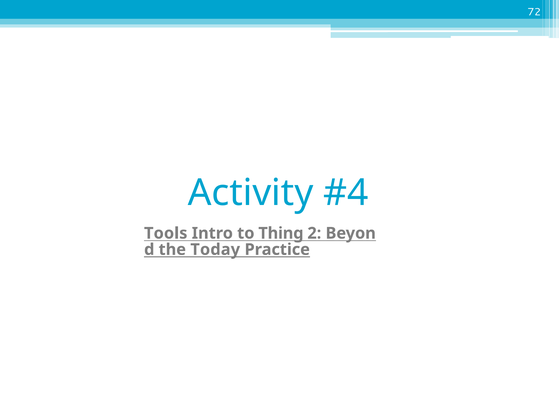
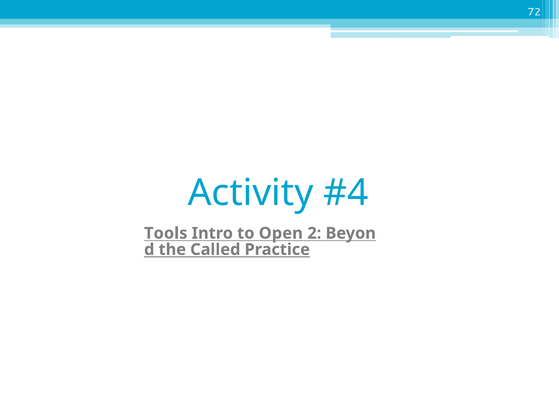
Thing: Thing -> Open (281, 233)
Today: Today -> Called (215, 250)
